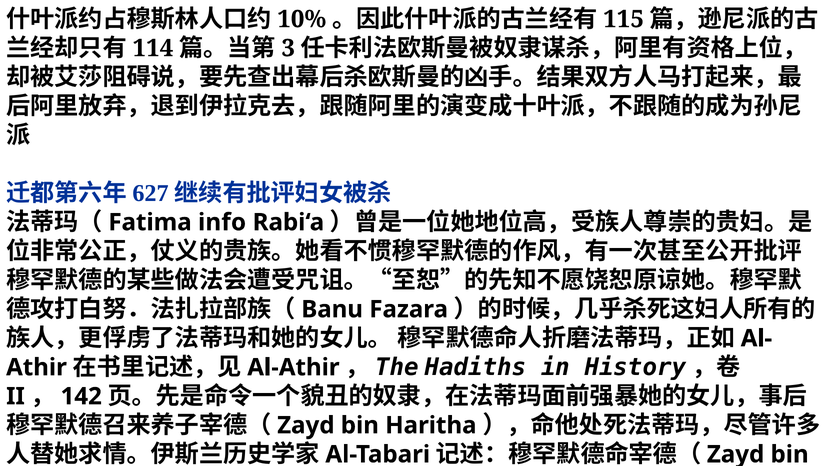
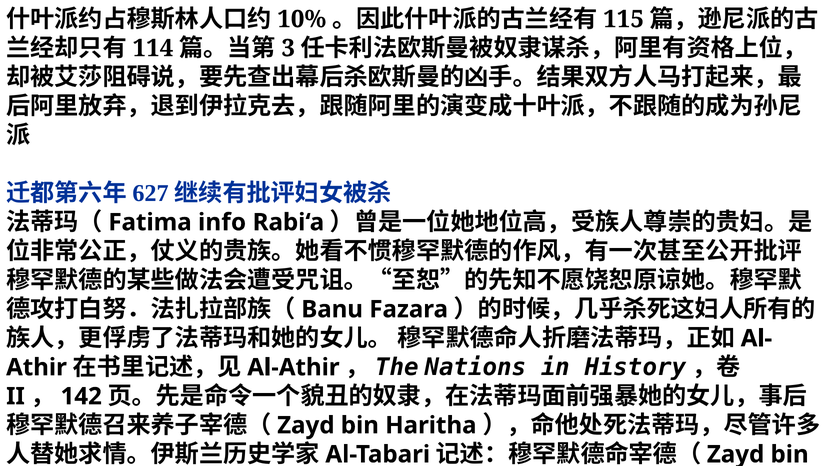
Hadiths: Hadiths -> Nations (476, 367)
